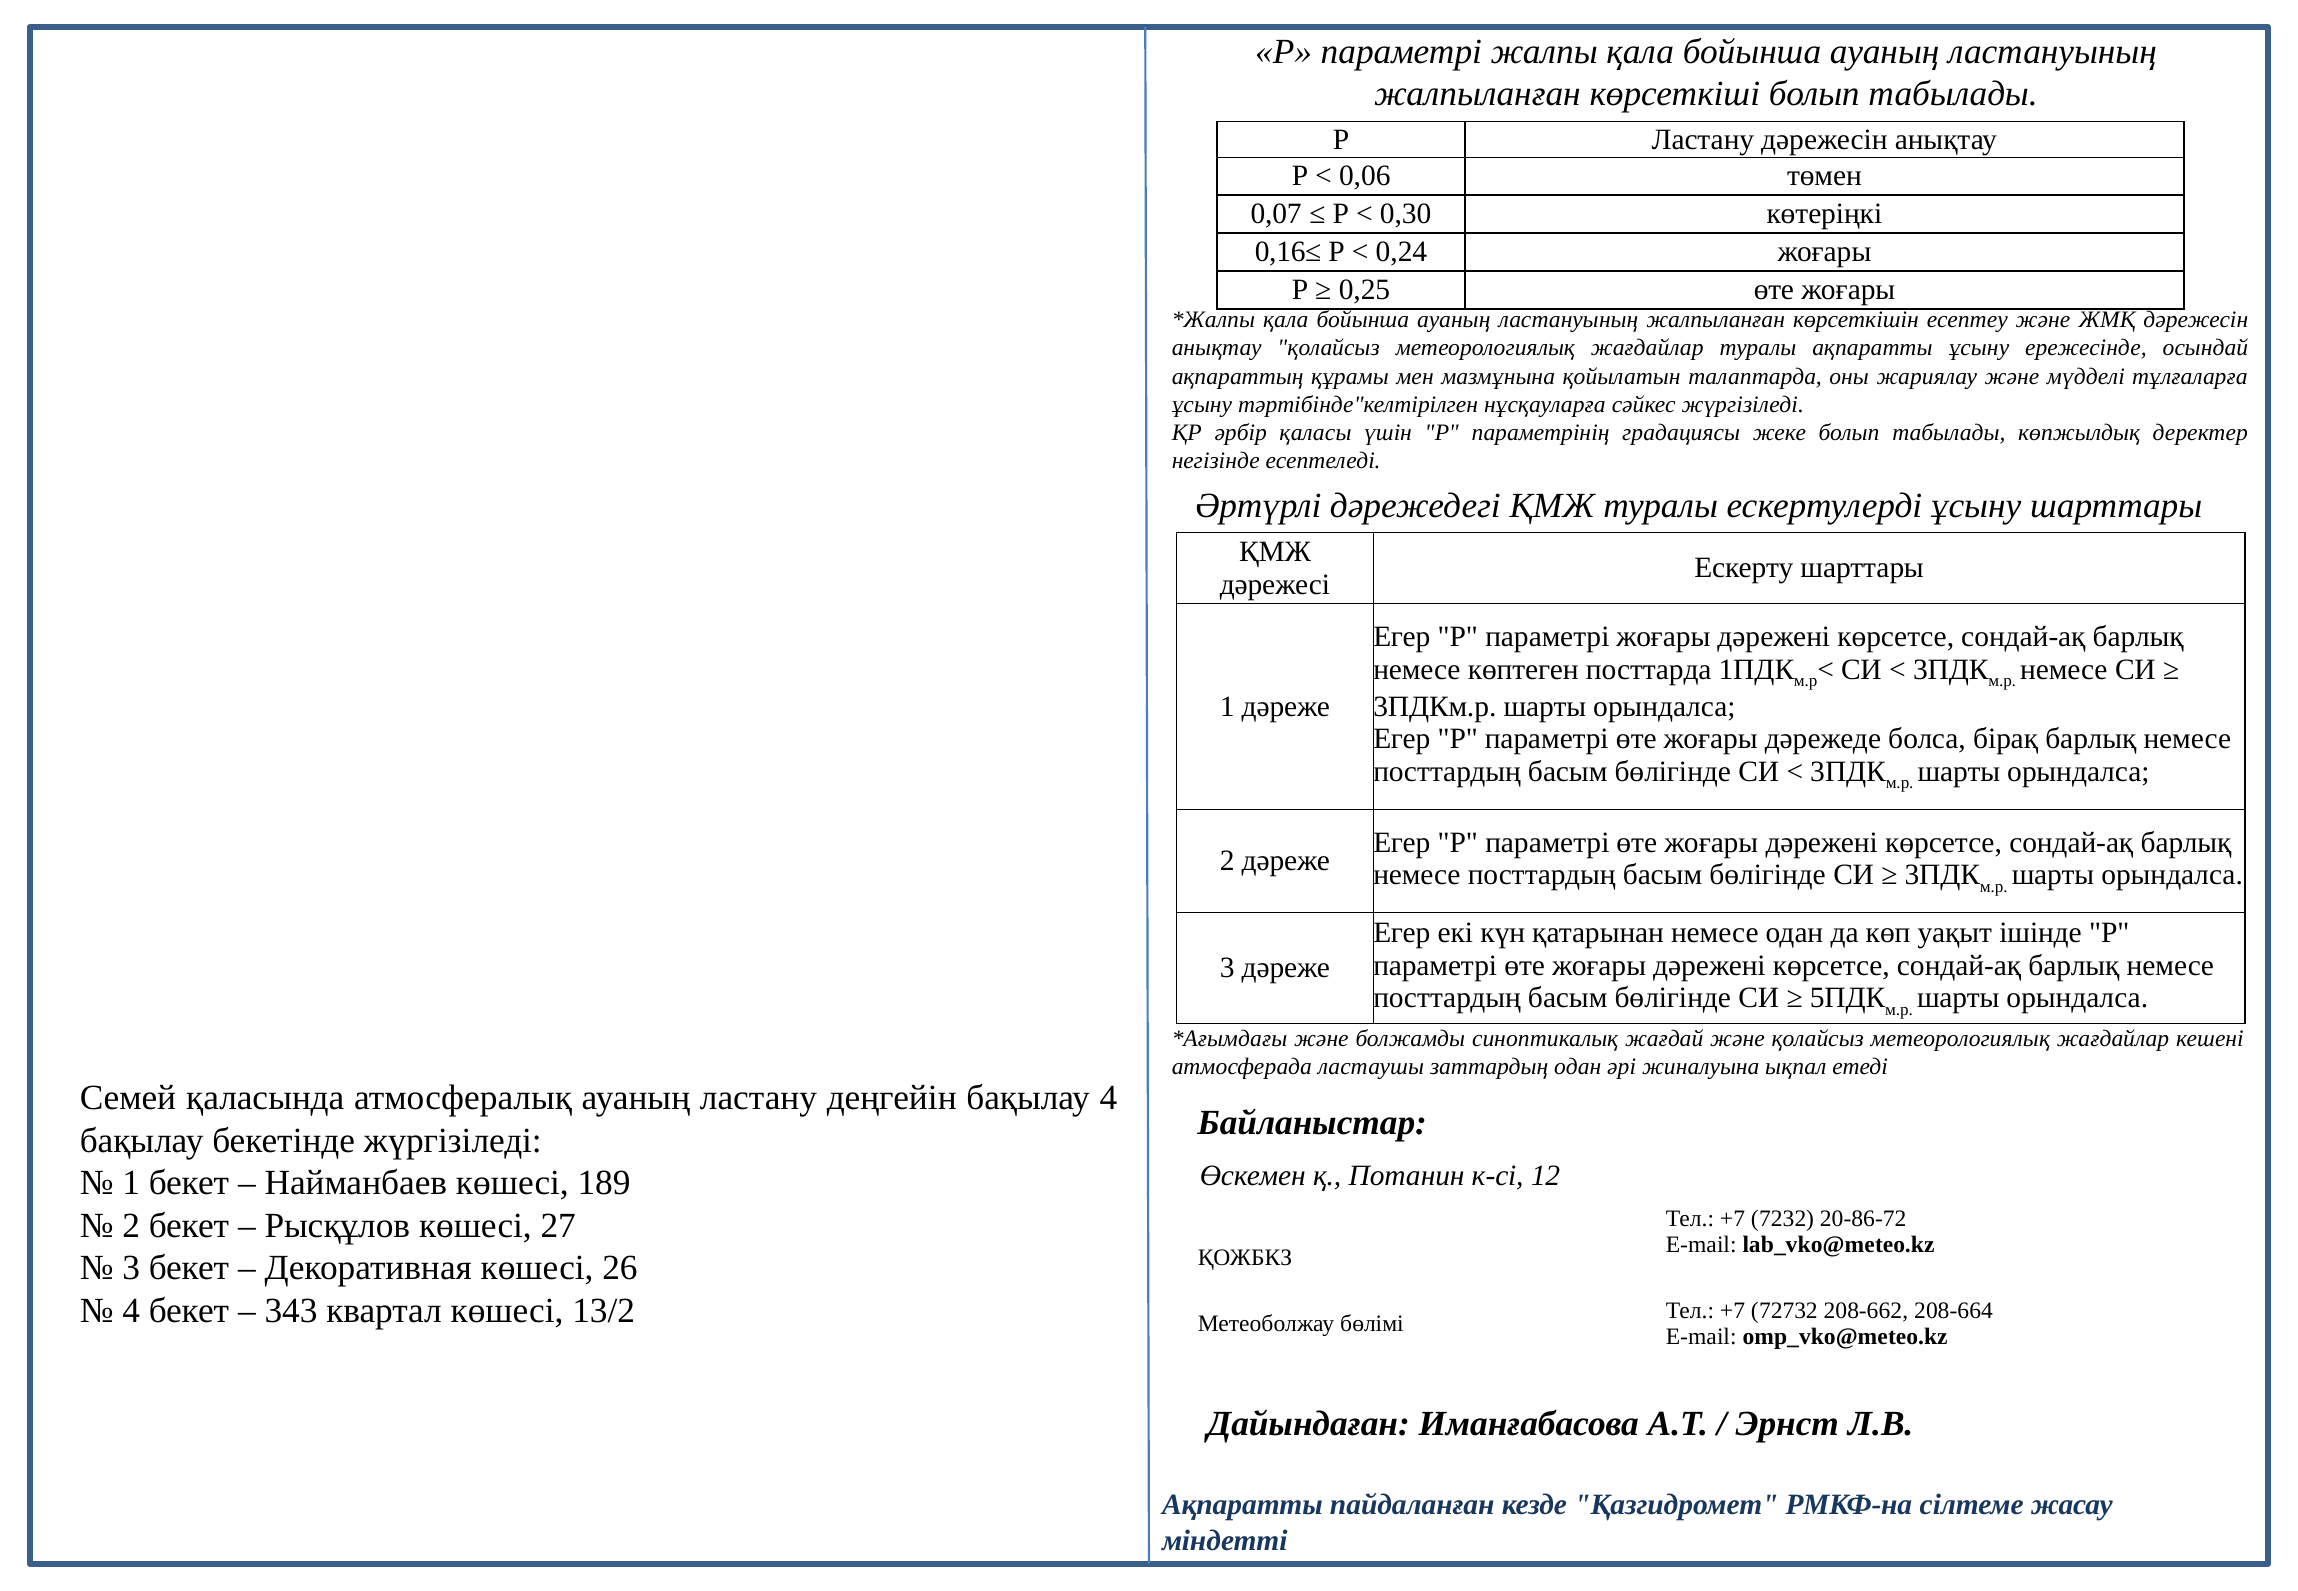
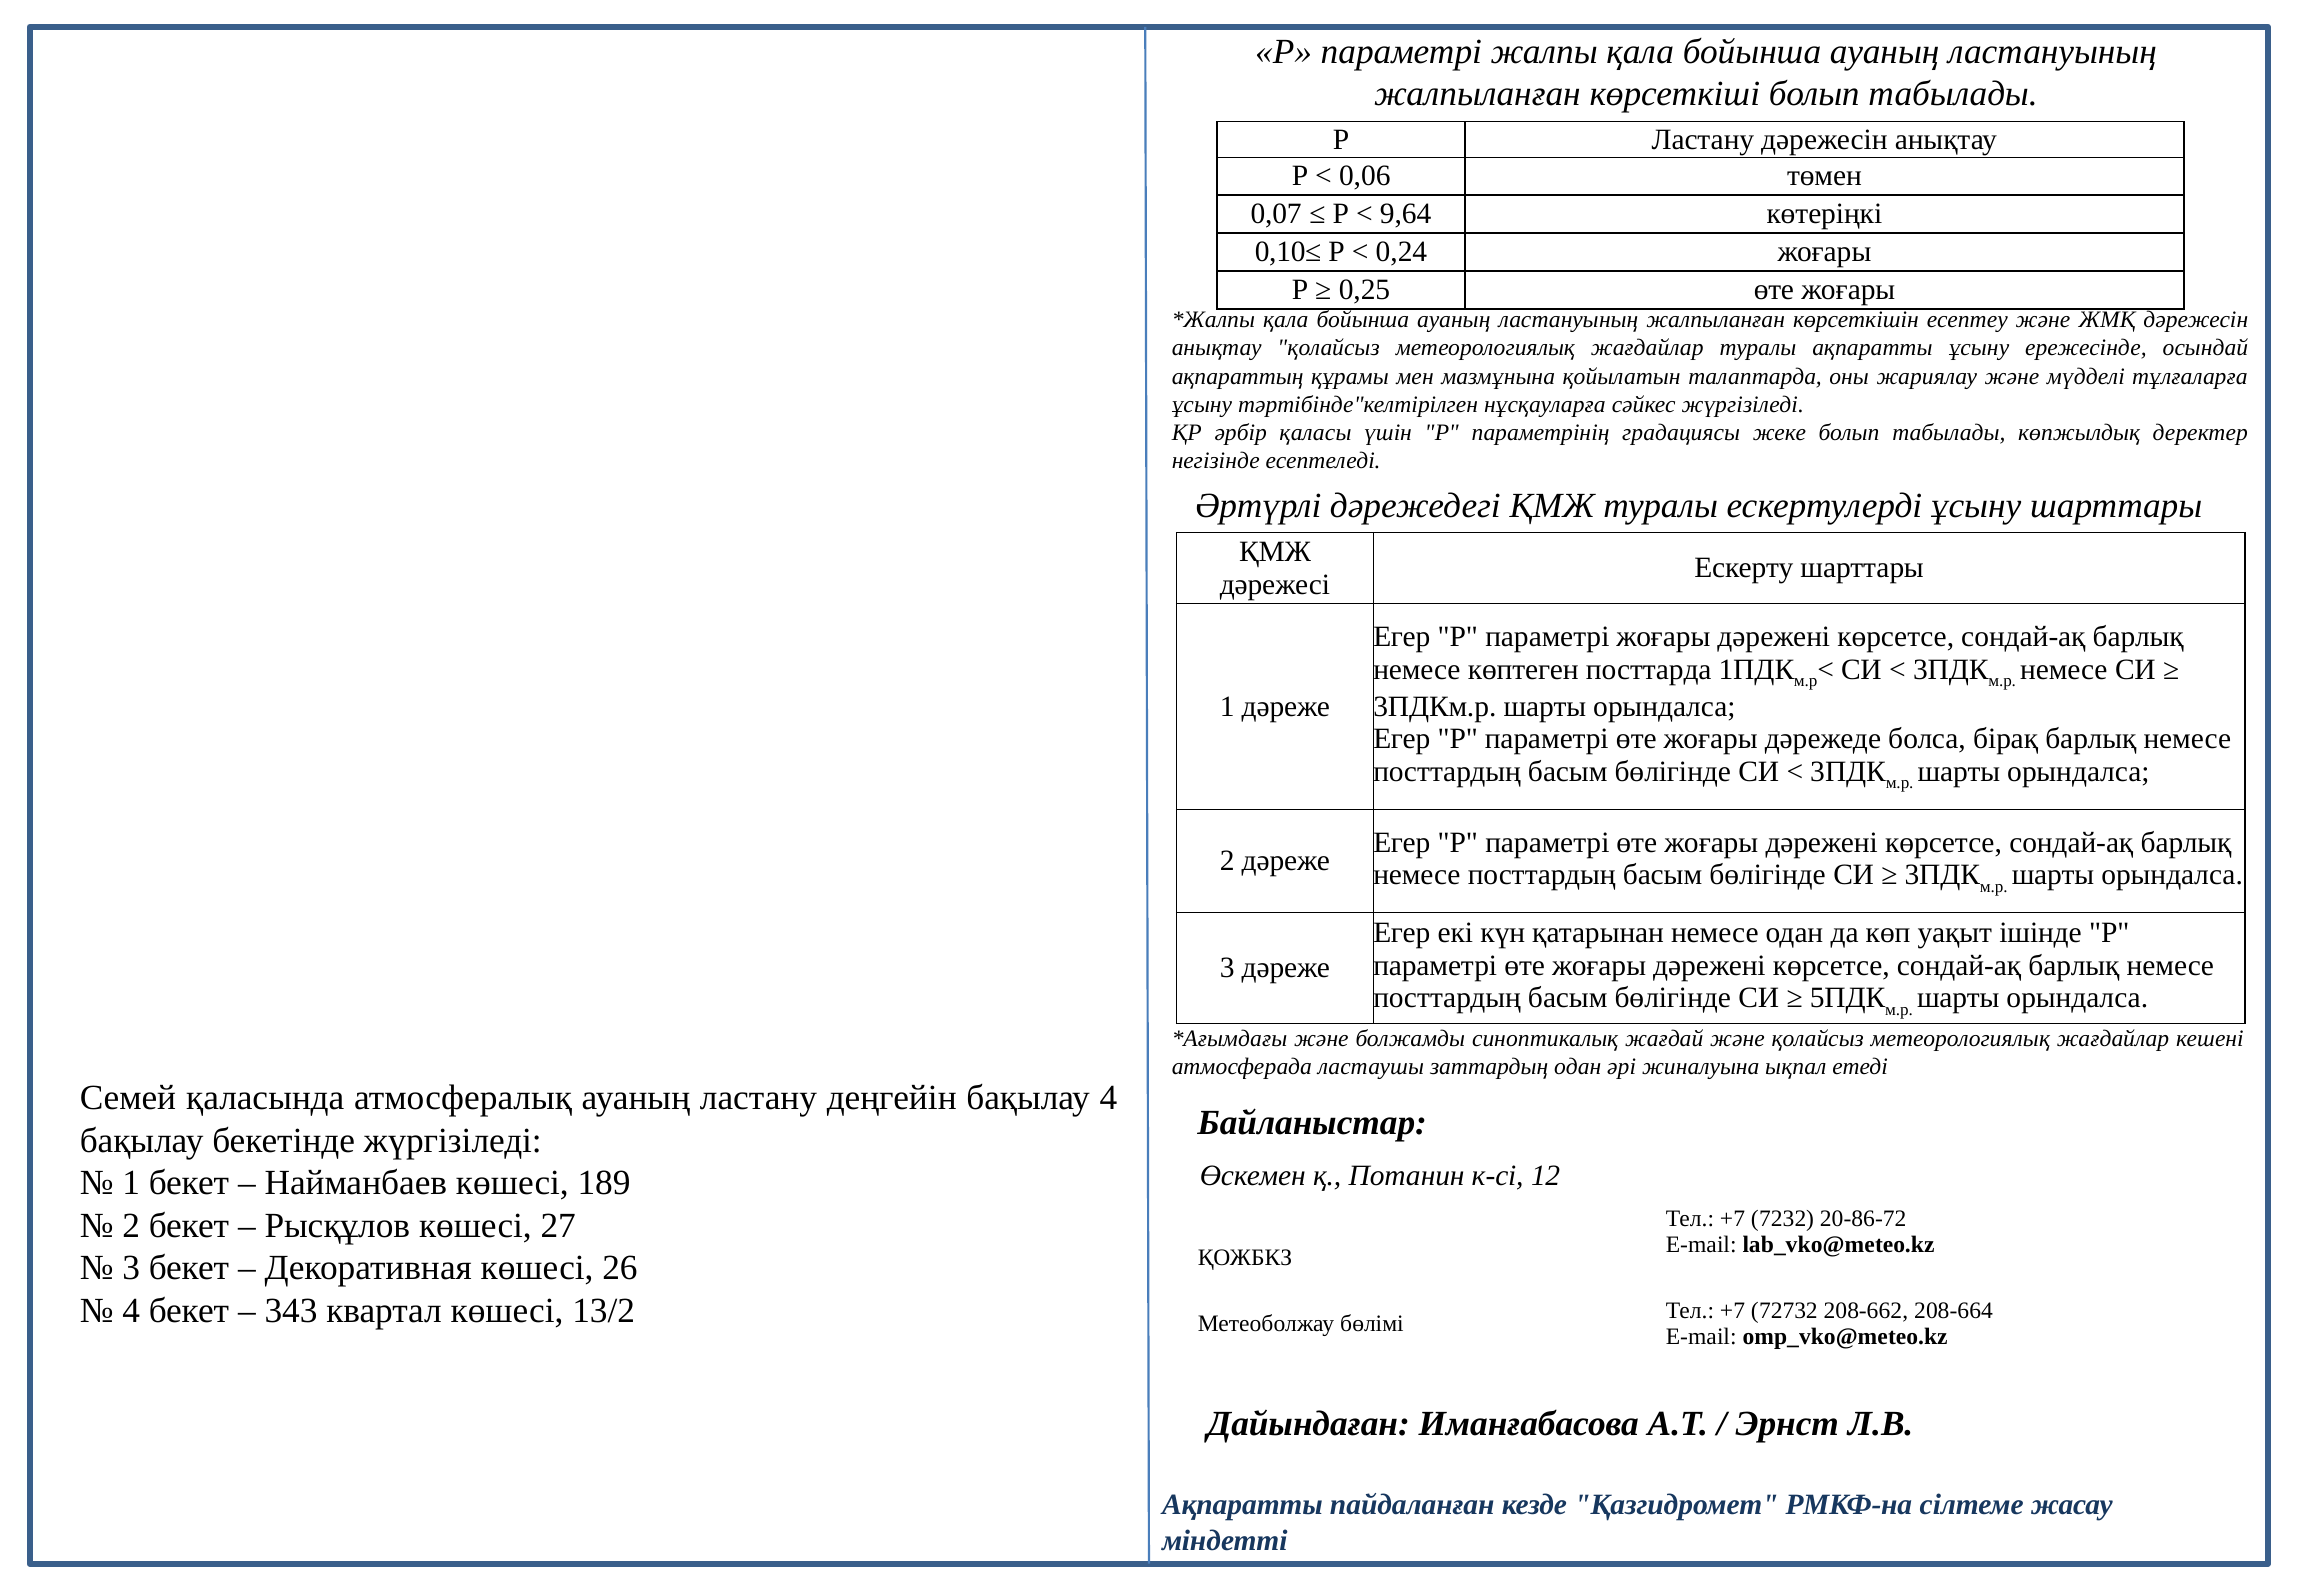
0,30: 0,30 -> 9,64 (1406, 214)
0,16≤: 0,16≤ -> 0,10≤ (1288, 252)
